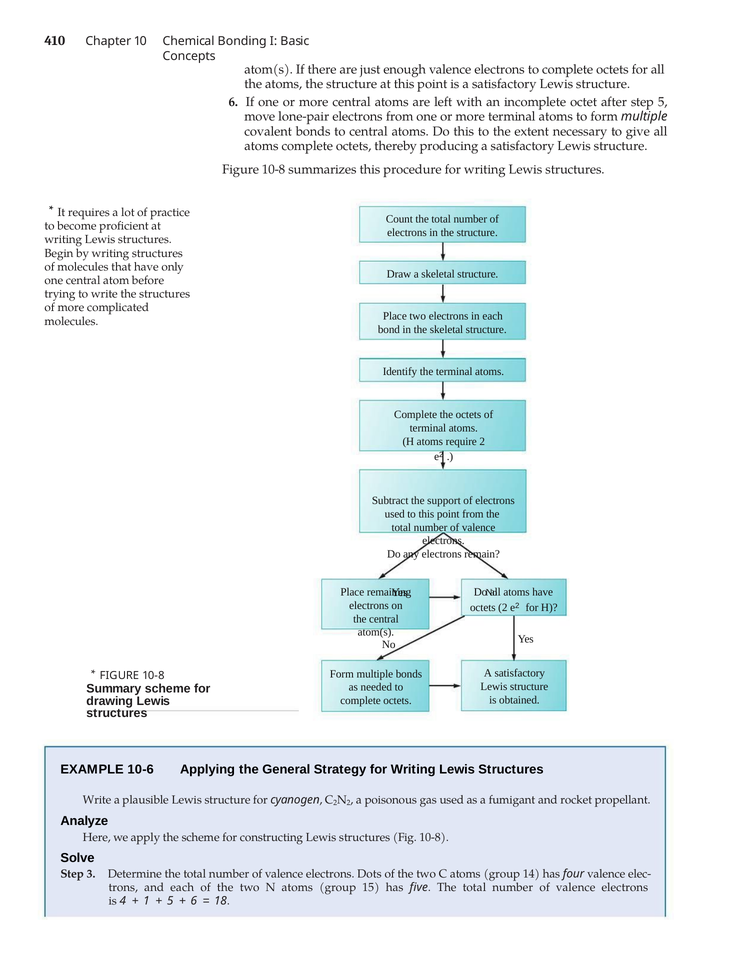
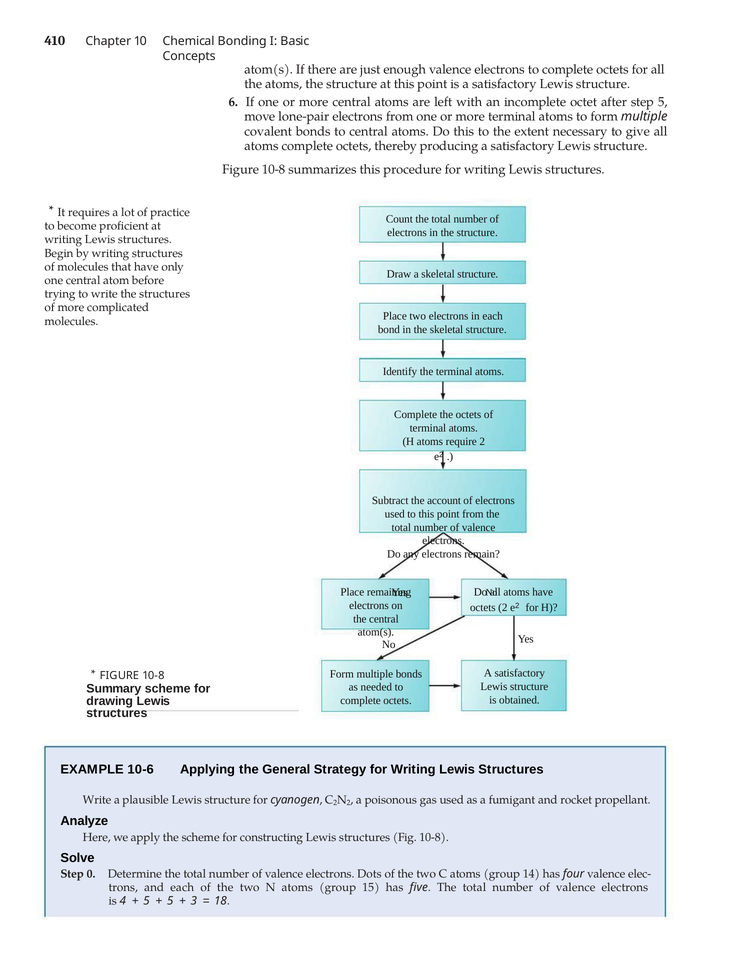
support: support -> account (444, 501)
3: 3 -> 0 (91, 874)
1: 1 -> 5 (146, 901)
6: 6 -> 3 (194, 901)
